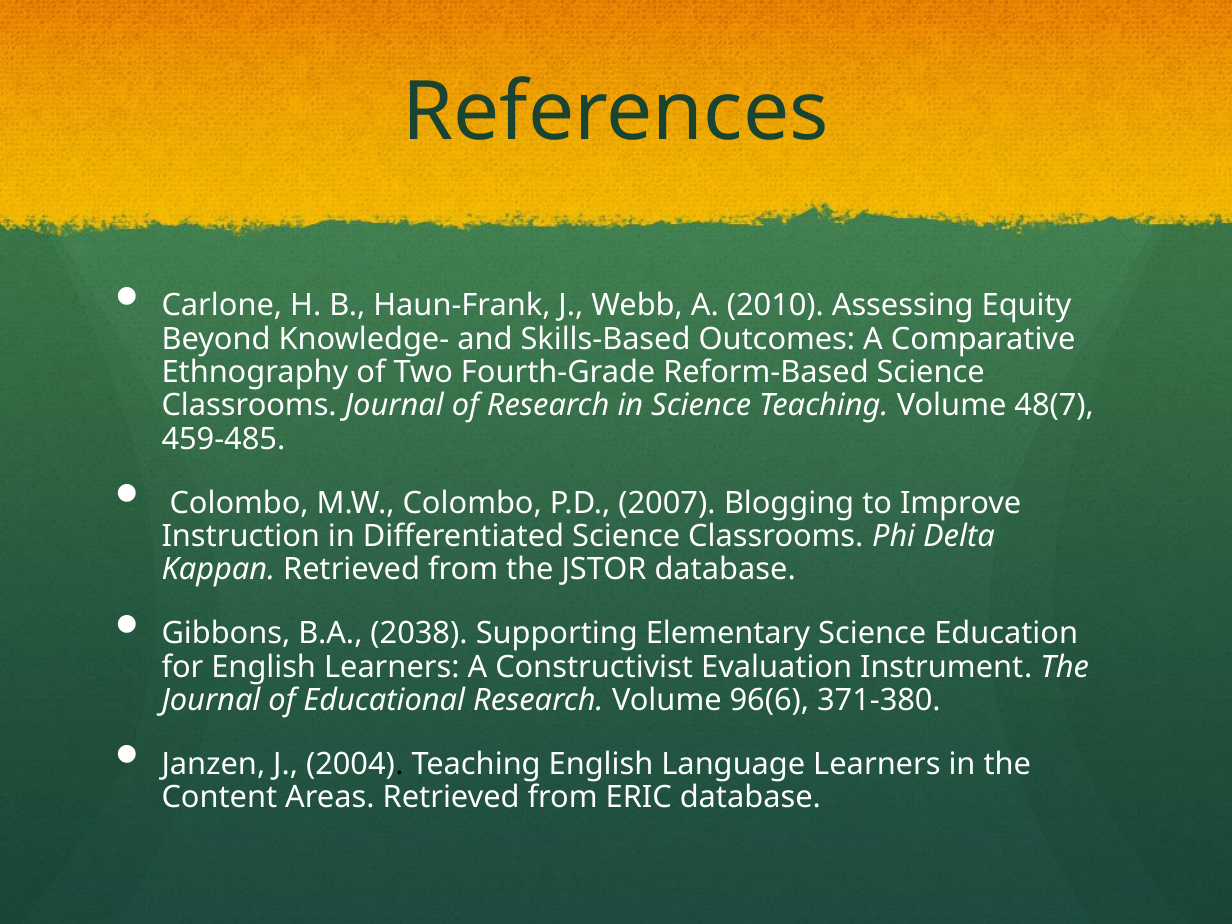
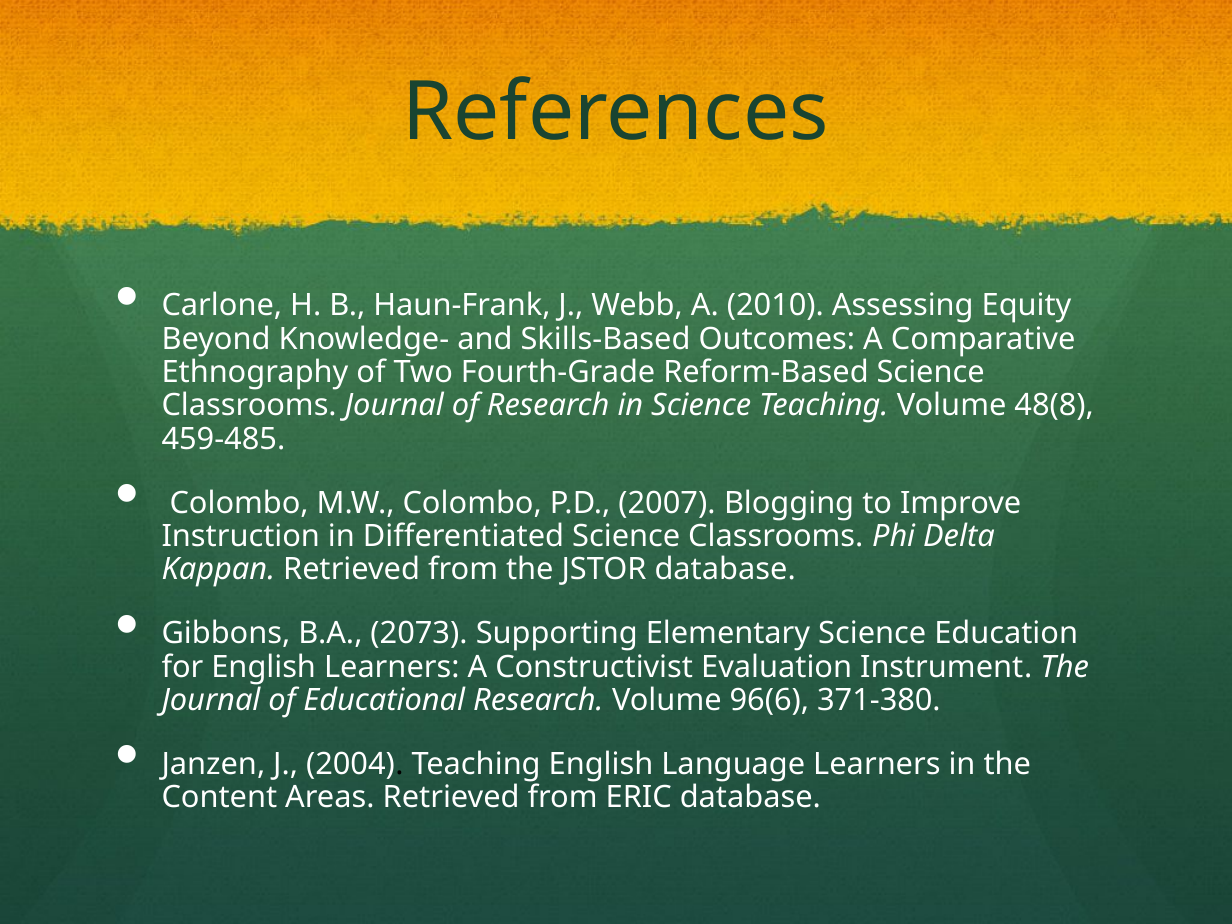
48(7: 48(7 -> 48(8 (1054, 406)
2038: 2038 -> 2073 (419, 634)
